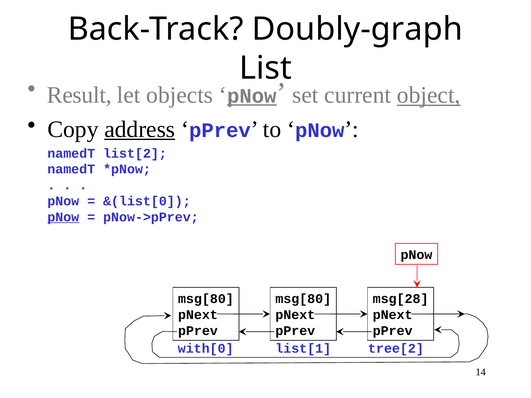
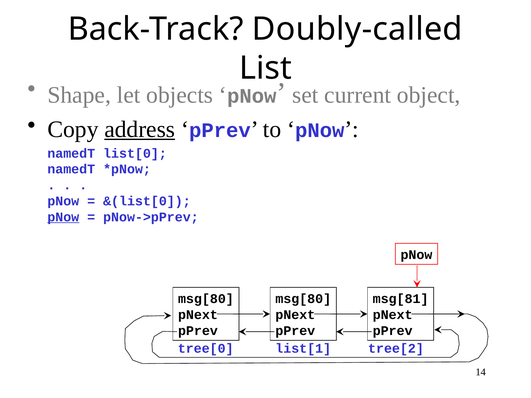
Doubly-graph: Doubly-graph -> Doubly-called (357, 29)
Result: Result -> Shape (79, 95)
pNow underline: present -> none (252, 96)
object underline: present -> none (429, 95)
list[2: list[2 -> list[0 (135, 153)
msg[28: msg[28 -> msg[81 (401, 299)
with[0: with[0 -> tree[0 (206, 349)
